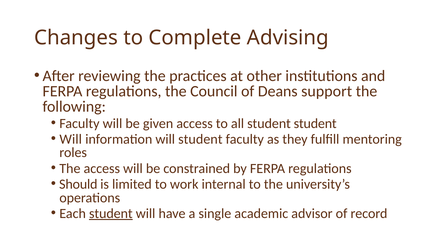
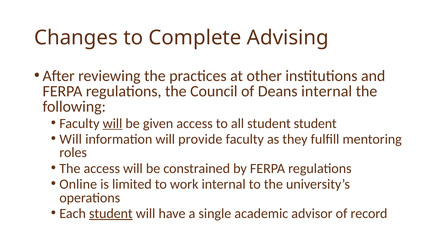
Deans support: support -> internal (327, 91)
will underline: none -> present (112, 123)
will student: student -> provide (200, 139)
Should: Should -> Online (78, 184)
